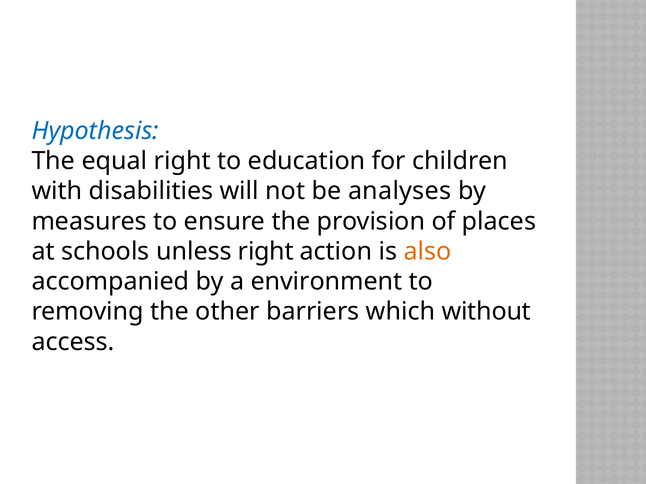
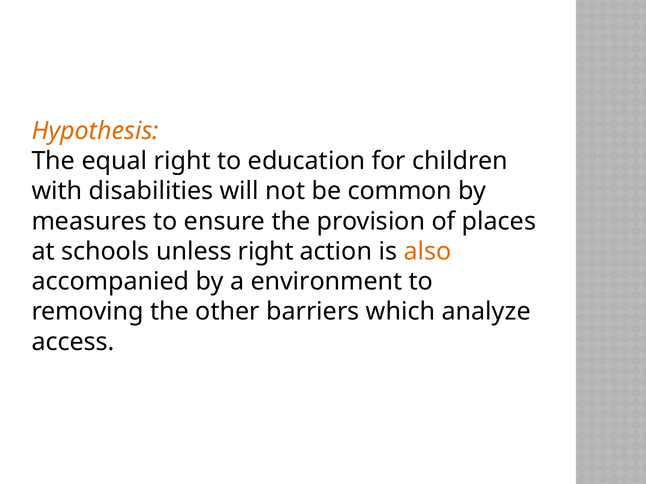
Hypothesis colour: blue -> orange (95, 131)
analyses: analyses -> common (400, 191)
without: without -> analyze (486, 312)
